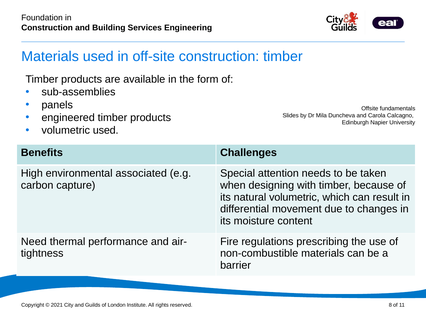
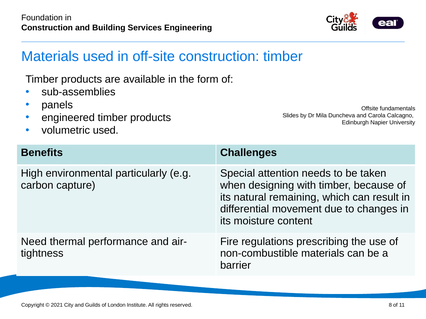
associated: associated -> particularly (141, 174)
natural volumetric: volumetric -> remaining (294, 198)
